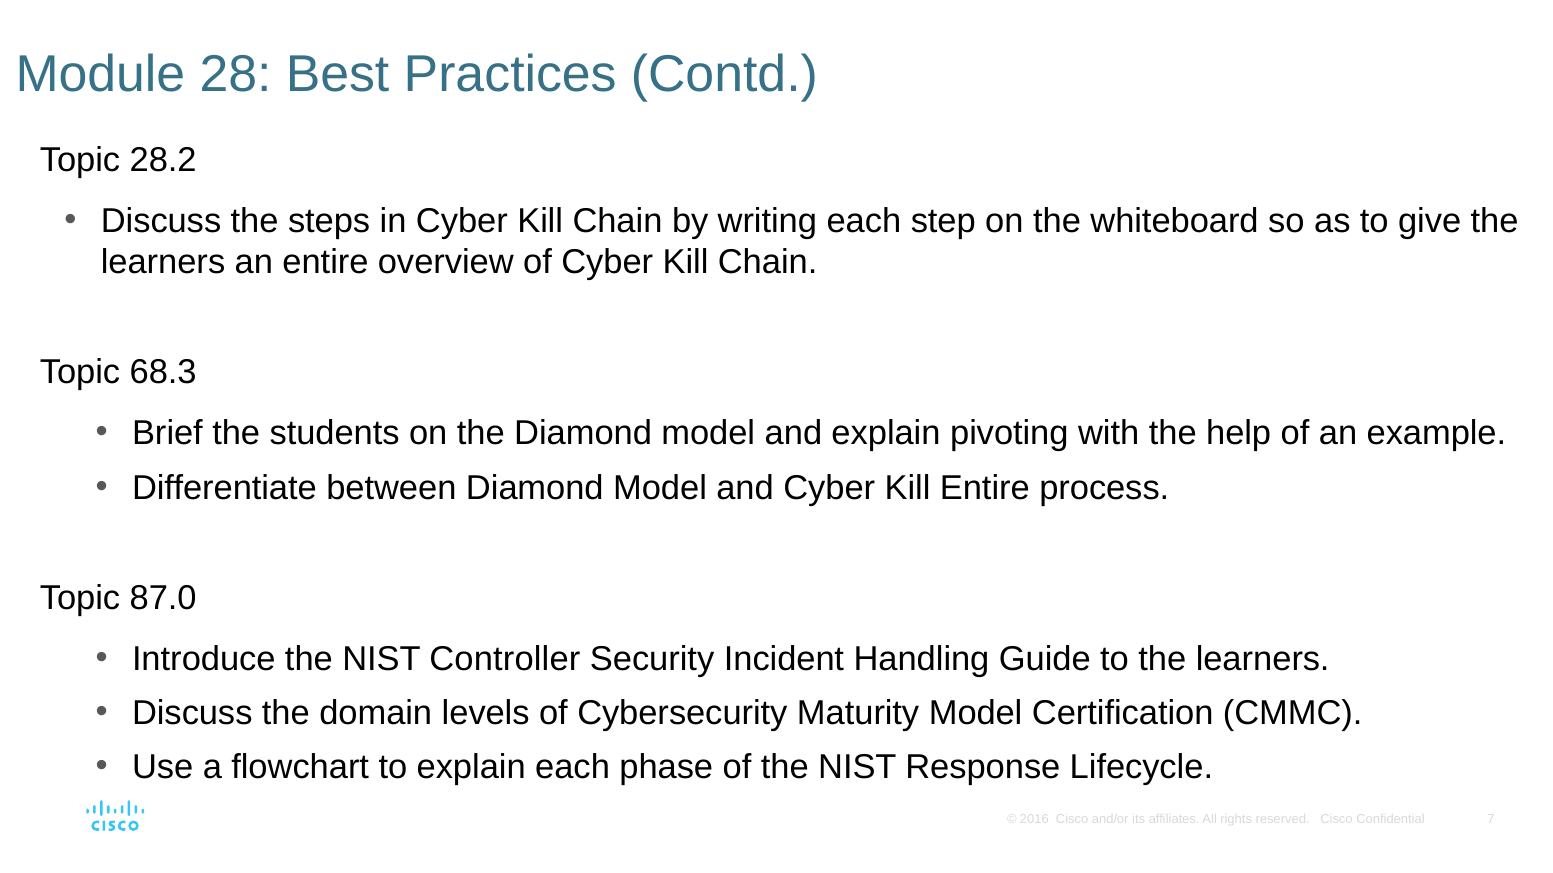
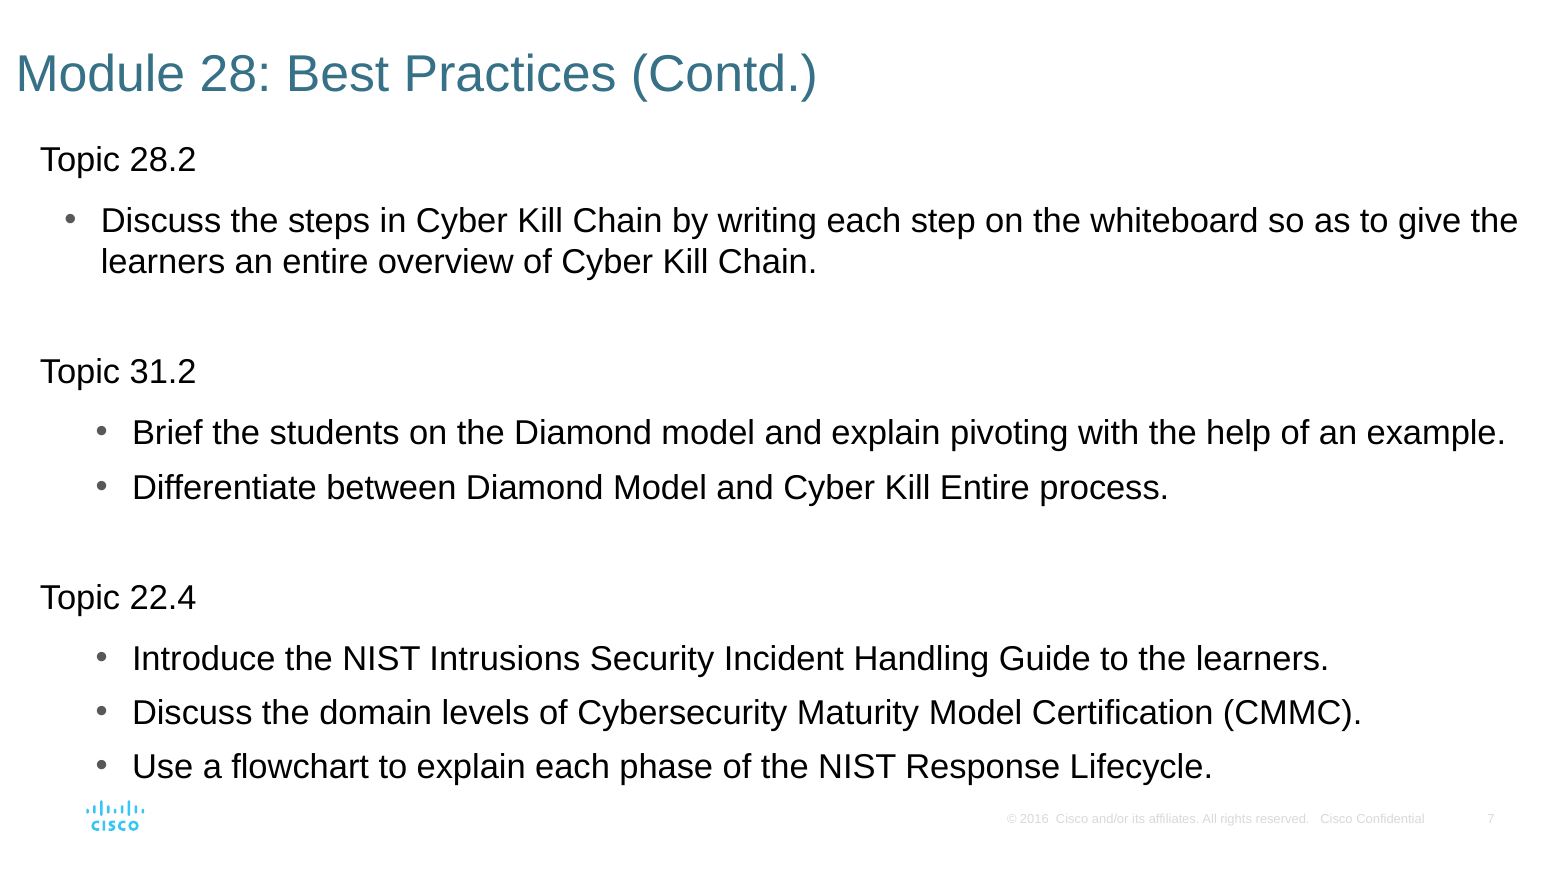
68.3: 68.3 -> 31.2 (163, 373)
87.0: 87.0 -> 22.4 (163, 598)
Controller: Controller -> Intrusions (505, 659)
